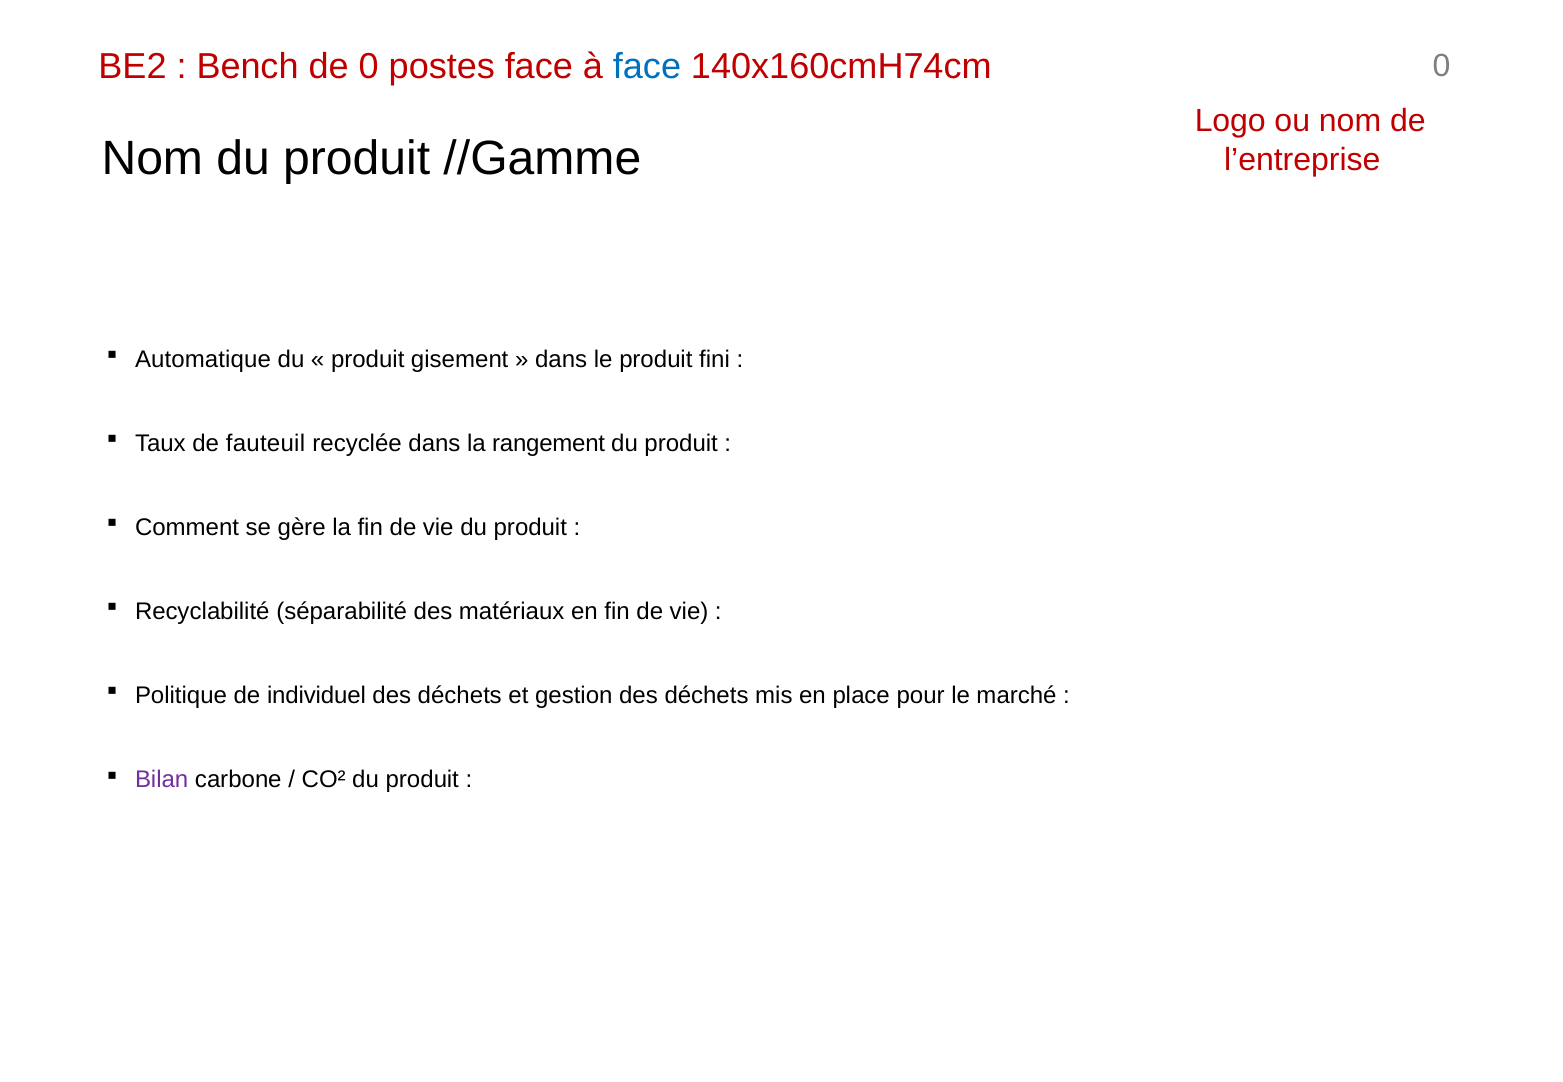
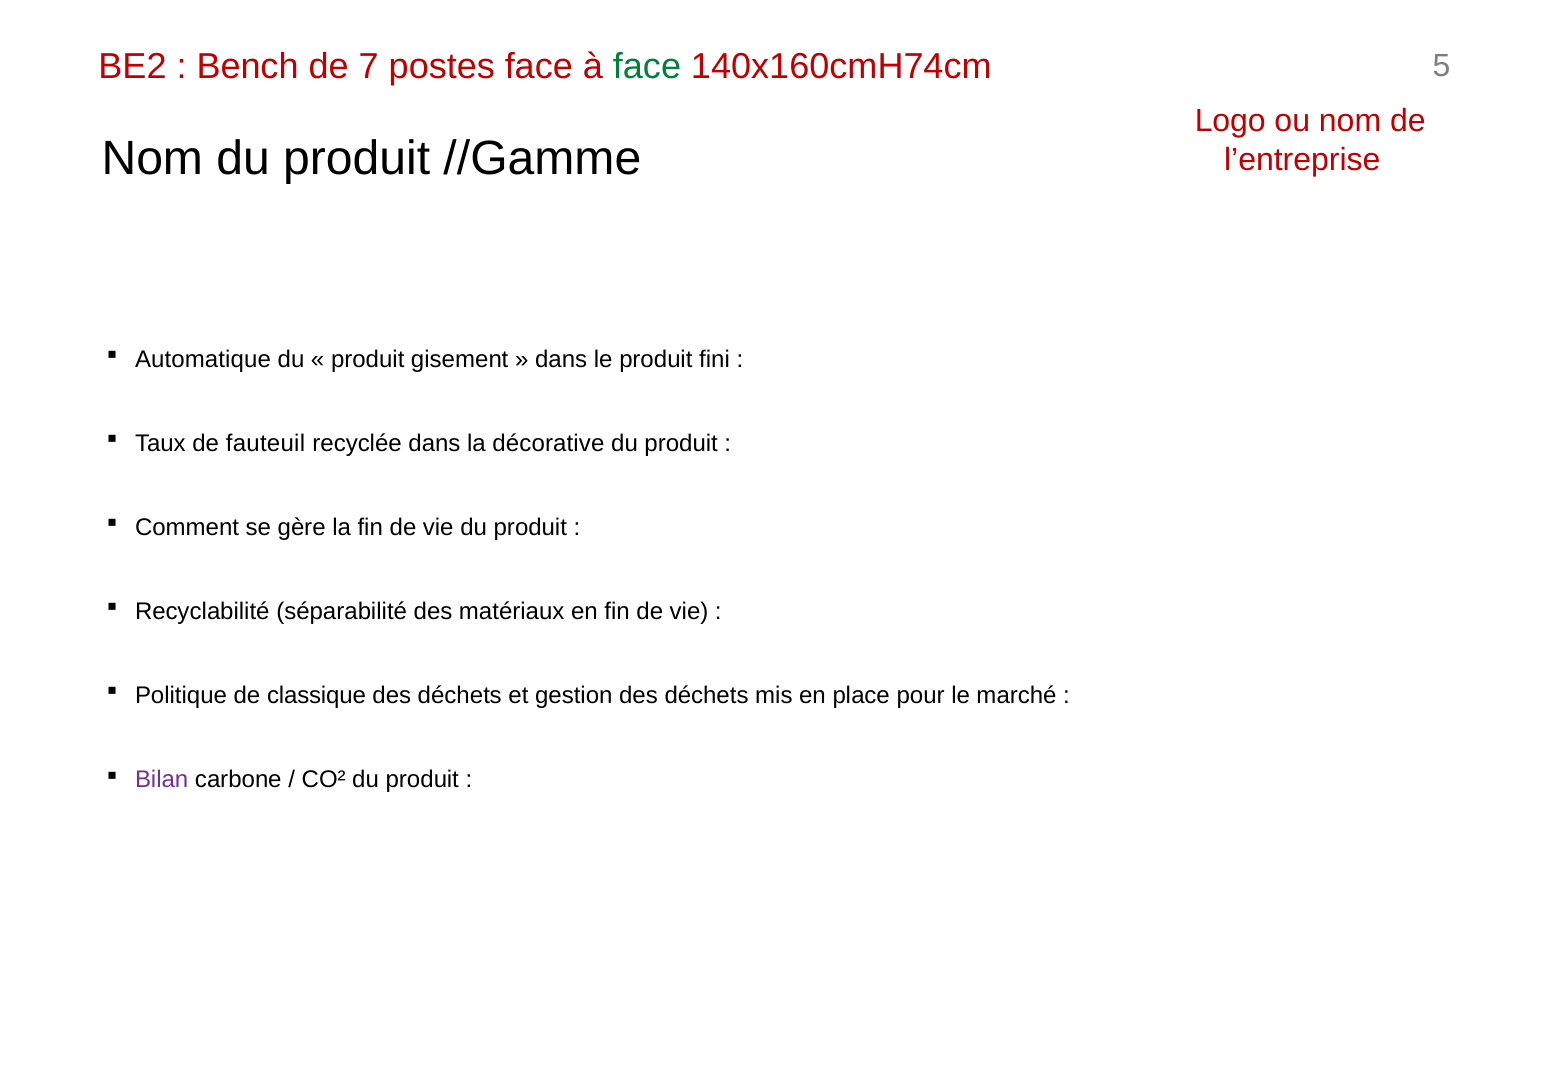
de 0: 0 -> 7 (369, 66)
face colour: blue -> green (647, 66)
140x160cmH74cm 0: 0 -> 5 (1441, 66)
rangement: rangement -> décorative (548, 443)
individuel: individuel -> classique (316, 696)
